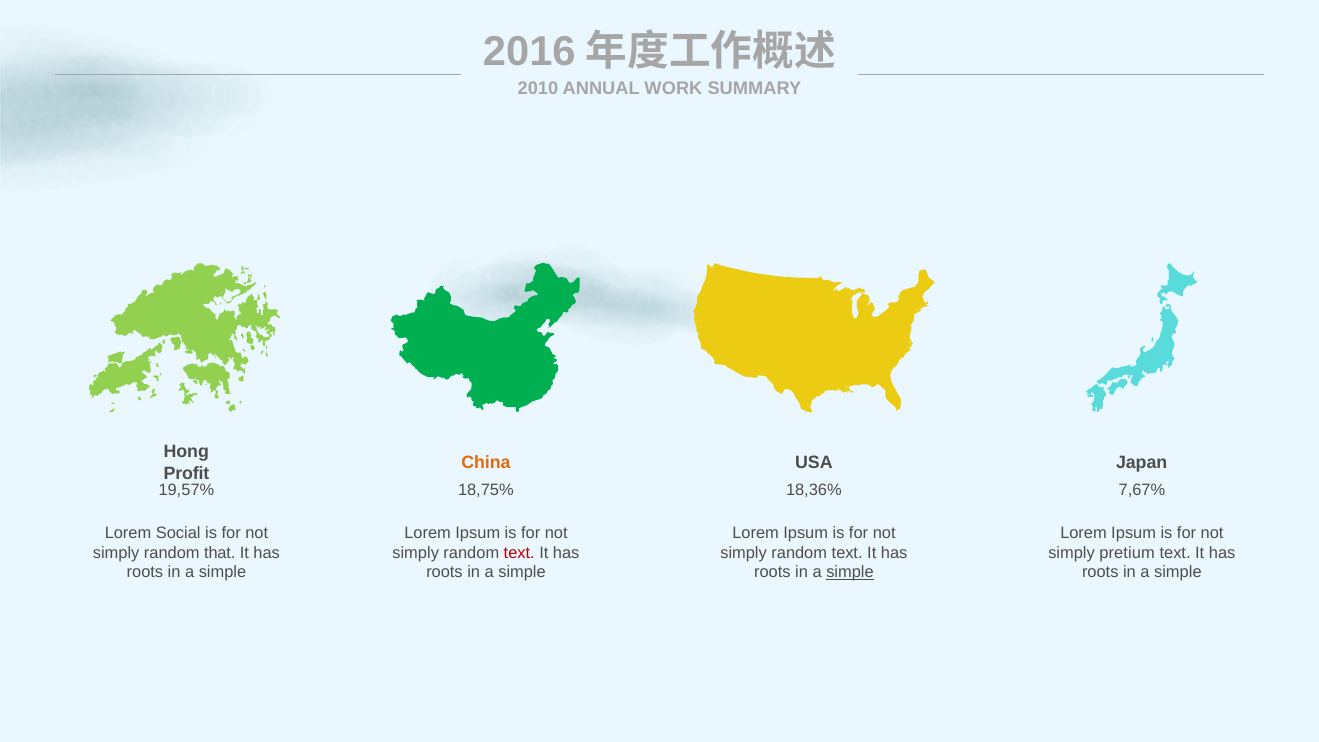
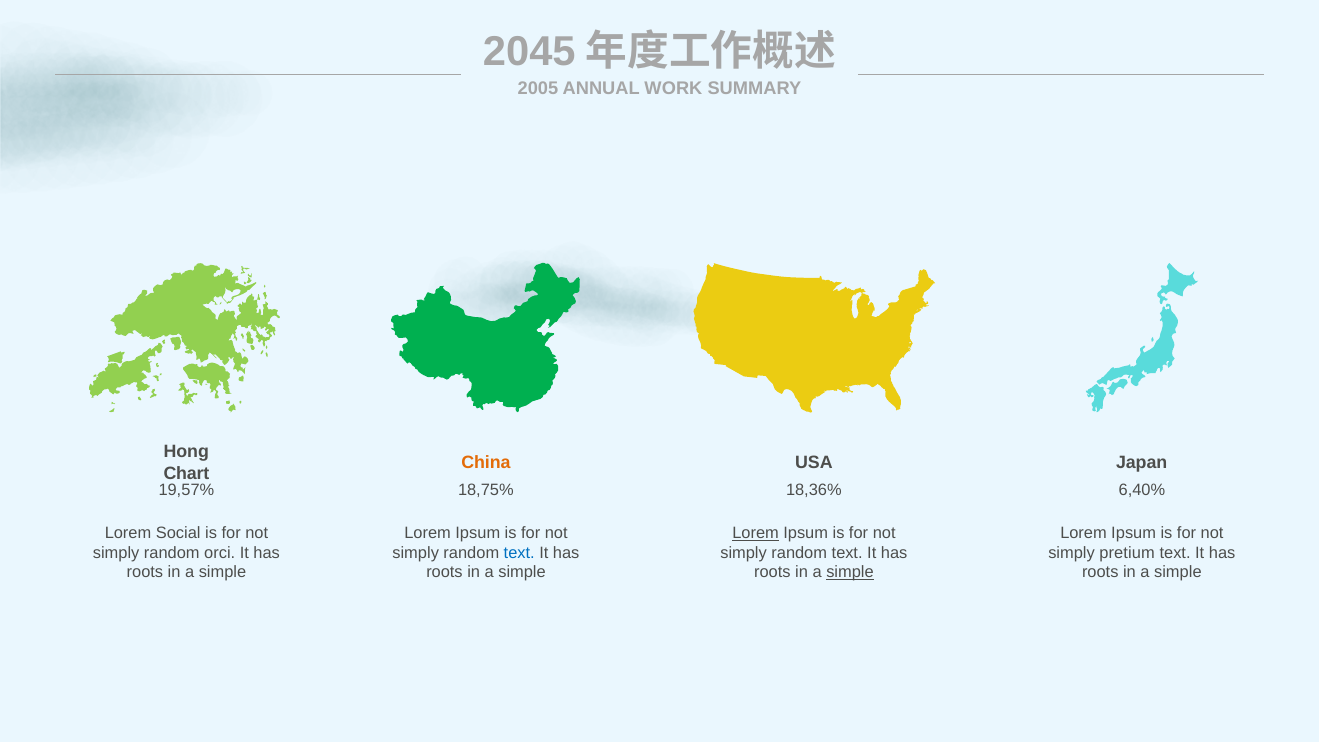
2016: 2016 -> 2045 (529, 52)
2010: 2010 -> 2005 (538, 89)
Profit: Profit -> Chart (186, 473)
7,67%: 7,67% -> 6,40% (1142, 490)
Lorem underline: none -> present (756, 533)
that: that -> orci (220, 553)
text colour: red -> blue (519, 553)
